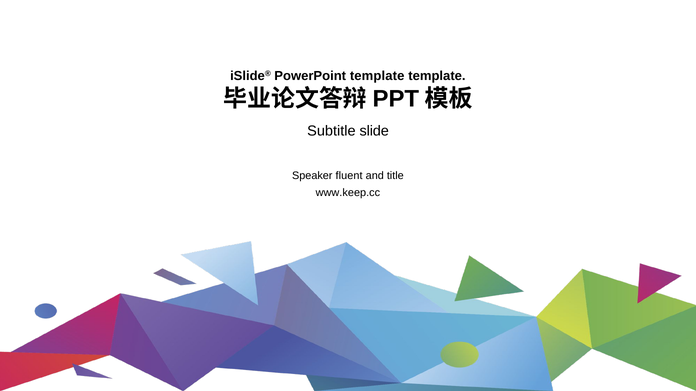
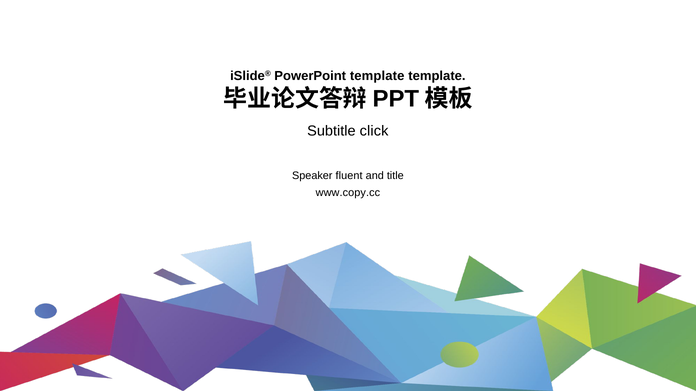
slide: slide -> click (374, 131)
www.keep.cc: www.keep.cc -> www.copy.cc (348, 193)
